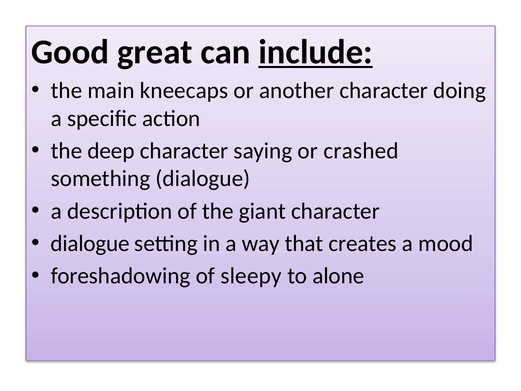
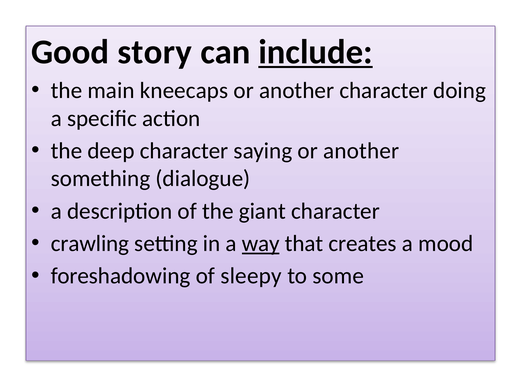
great: great -> story (155, 52)
saying or crashed: crashed -> another (361, 151)
dialogue: dialogue -> crawling (90, 243)
way underline: none -> present (261, 243)
alone: alone -> some (338, 276)
